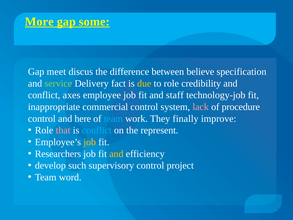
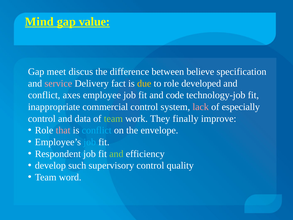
More: More -> Mind (39, 22)
some: some -> value (94, 22)
service colour: light green -> pink (58, 83)
credibility: credibility -> developed (201, 83)
staff: staff -> code (175, 95)
procedure: procedure -> especially (241, 107)
here: here -> data (83, 118)
team colour: light blue -> light green (113, 118)
represent: represent -> envelope (159, 130)
job colour: yellow -> light blue (90, 142)
Researchers: Researchers -> Respondent (58, 154)
and colour: yellow -> light green (116, 154)
project: project -> quality (180, 165)
